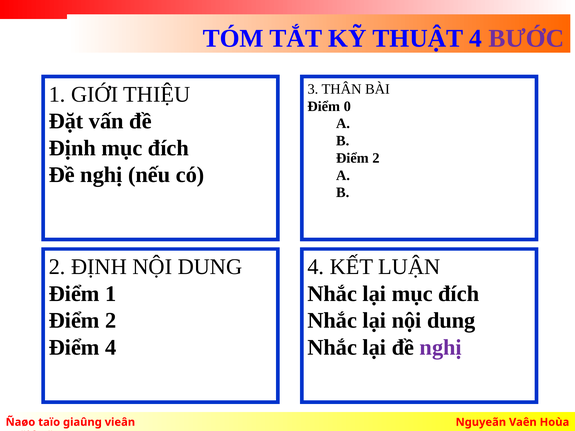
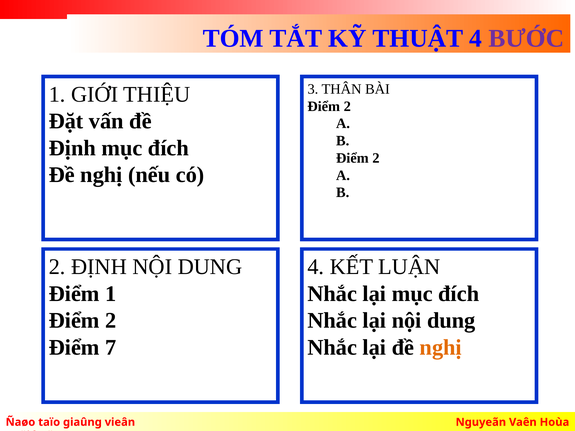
0: 0 -> 2 (347, 106)
Điểm 4: 4 -> 7 (111, 348)
nghị colour: purple -> orange (441, 348)
